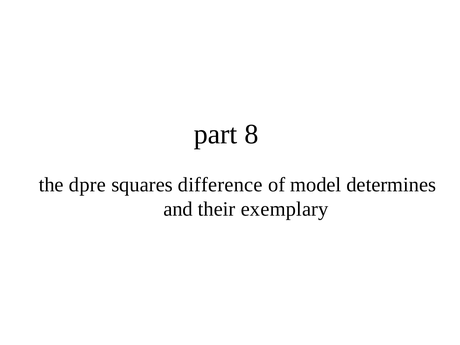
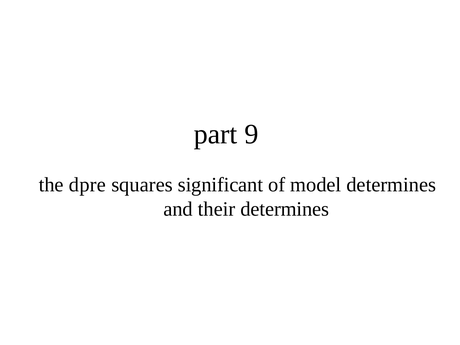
8: 8 -> 9 (251, 134)
difference: difference -> significant (220, 185)
their exemplary: exemplary -> determines (285, 209)
